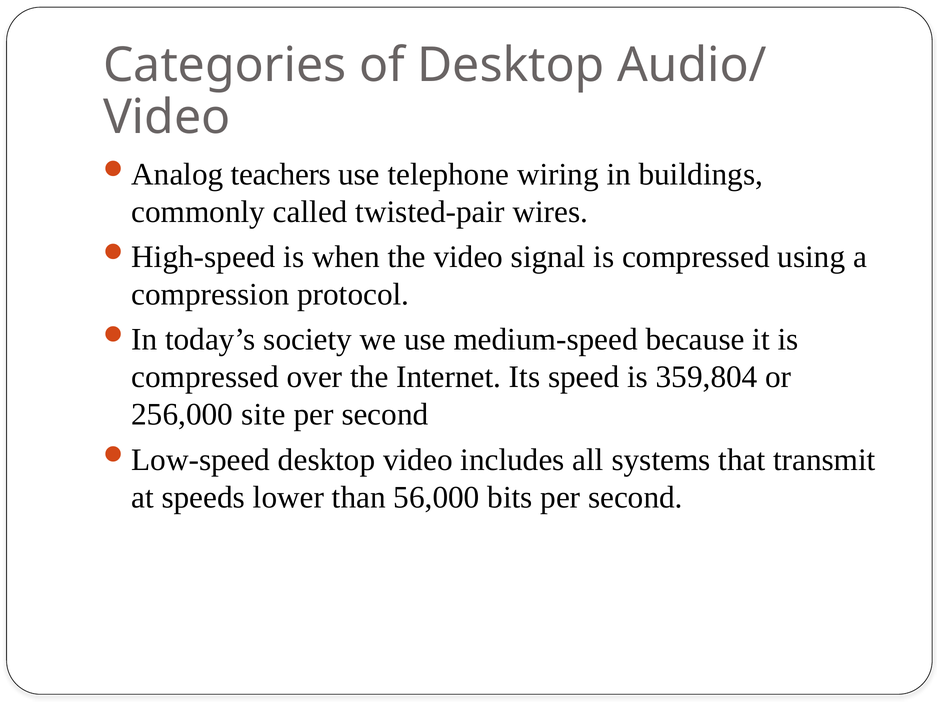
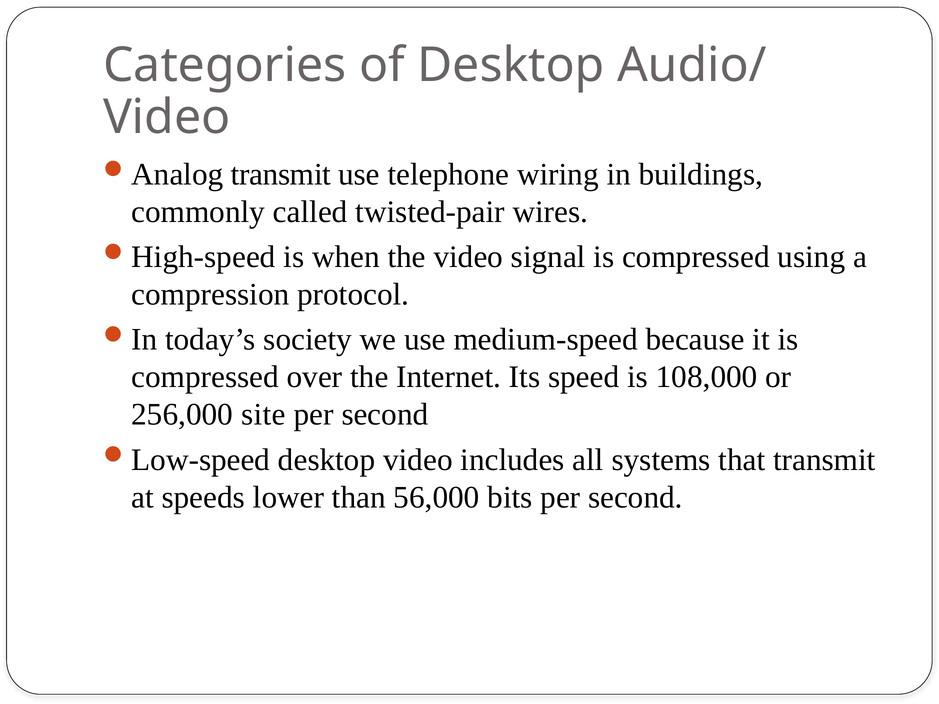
teachers: teachers -> transmit (281, 174)
359,804: 359,804 -> 108,000 (707, 377)
